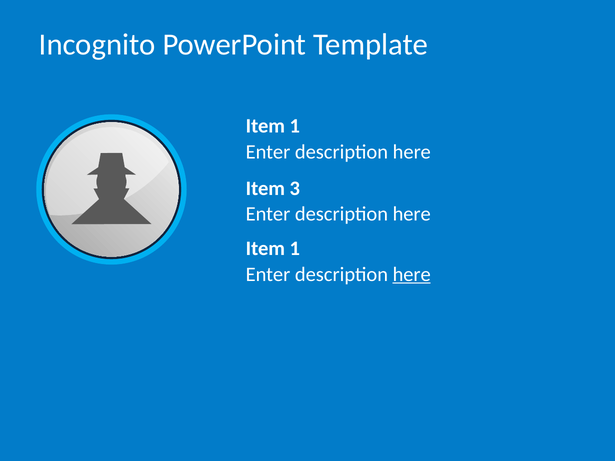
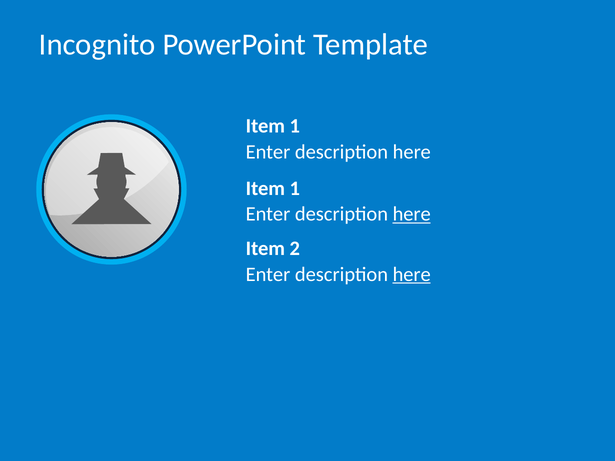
3: 3 -> 1 (295, 189)
here underline: none -> present (412, 214)
1: 1 -> 2 (295, 249)
